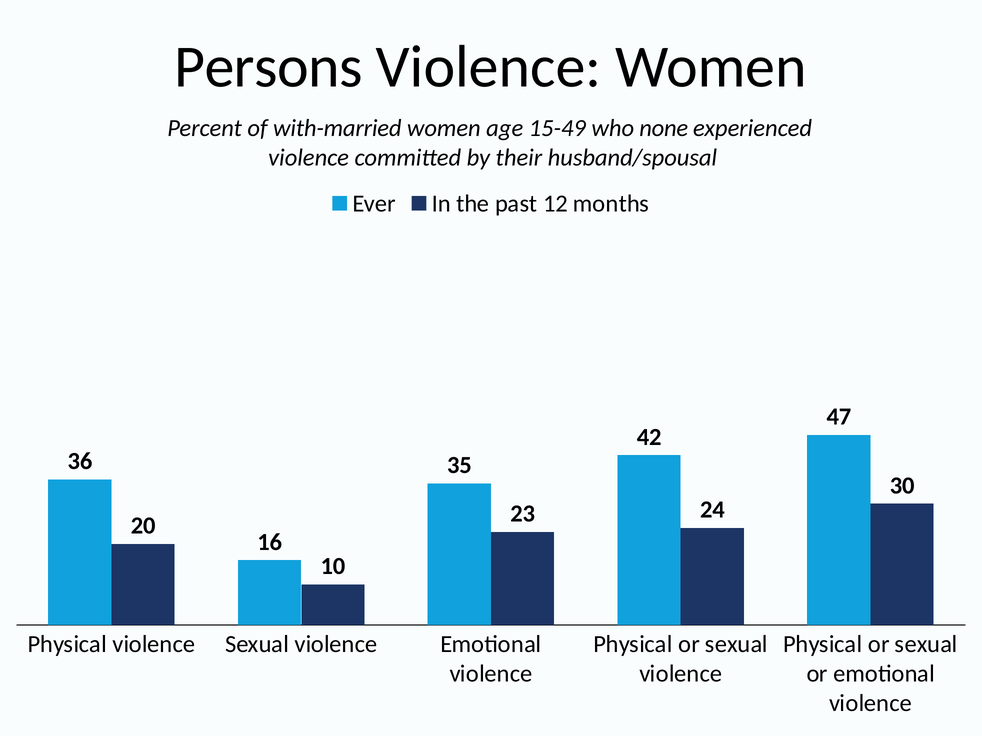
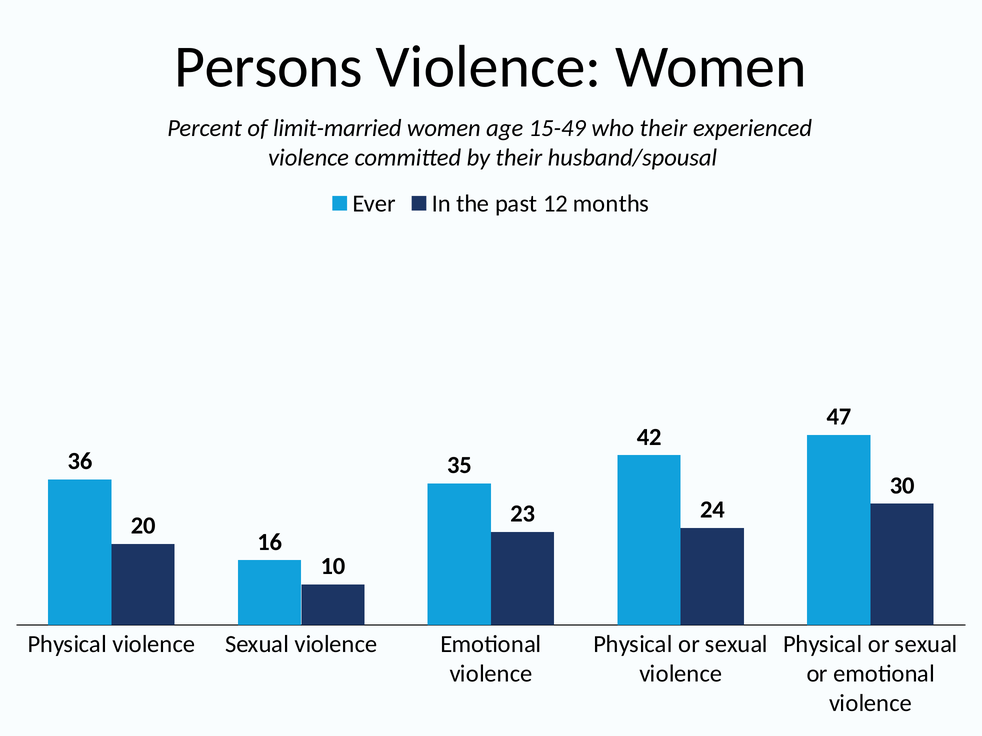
with-married: with-married -> limit-married (337, 128)
who none: none -> their (663, 128)
